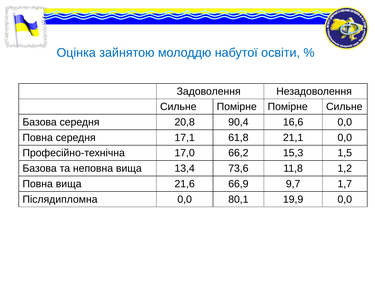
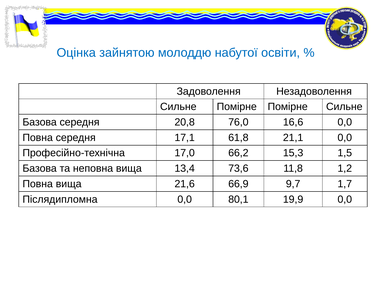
90,4: 90,4 -> 76,0 (238, 122)
